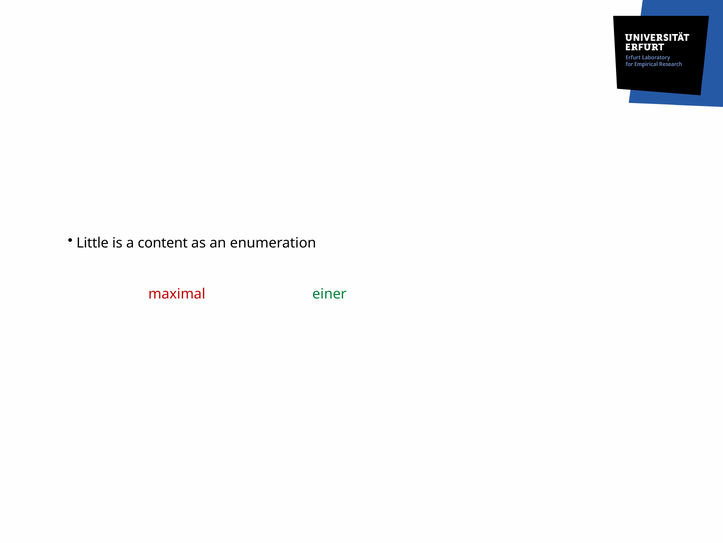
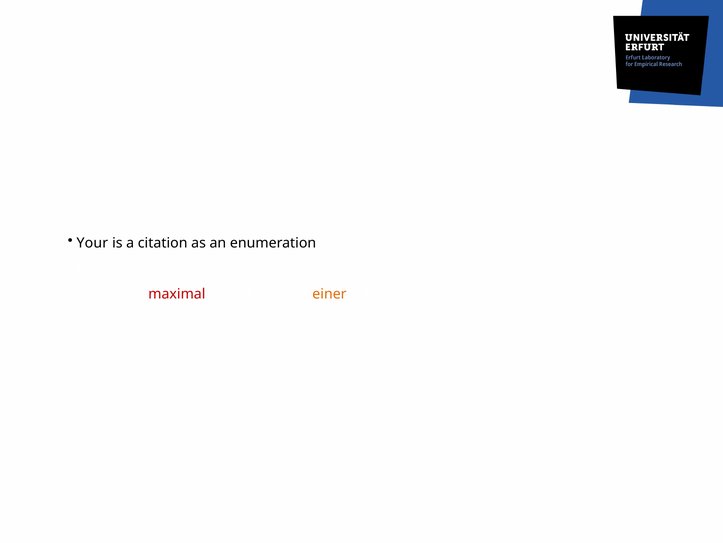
Little: Little -> Your (92, 243)
content: content -> citation (163, 243)
einer colour: green -> orange (329, 294)
